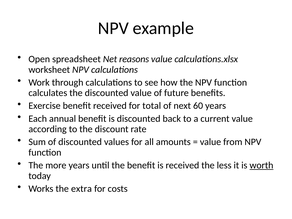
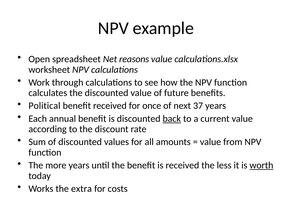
Exercise: Exercise -> Political (44, 106)
total: total -> once (152, 106)
60: 60 -> 37 (198, 106)
back underline: none -> present (172, 119)
